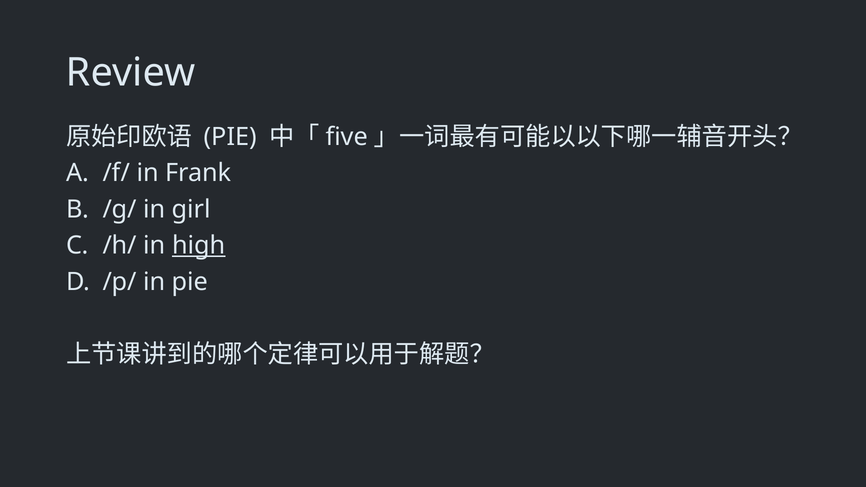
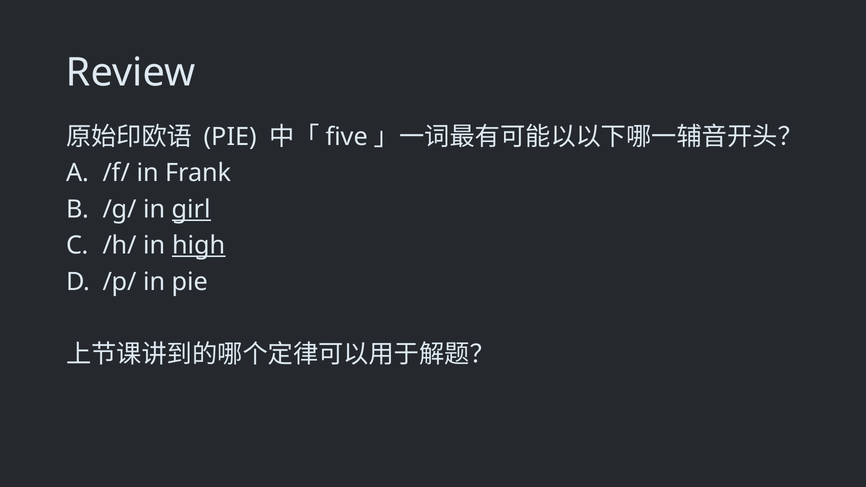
girl underline: none -> present (191, 209)
